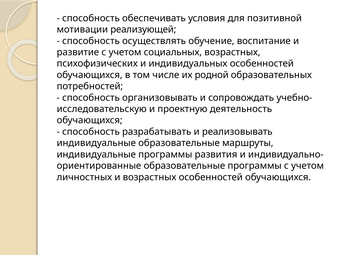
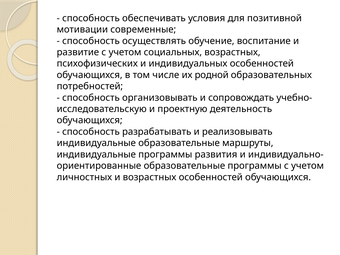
реализующей: реализующей -> современные (143, 30)
